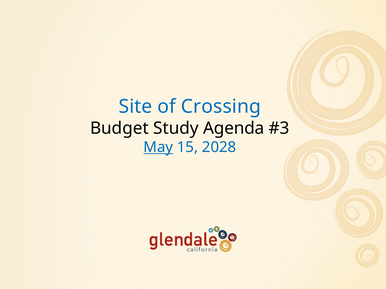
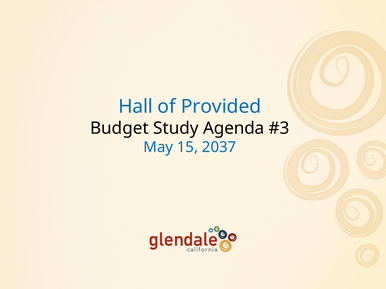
Site: Site -> Hall (136, 107)
Crossing: Crossing -> Provided (221, 107)
May underline: present -> none (158, 147)
2028: 2028 -> 2037 (219, 147)
